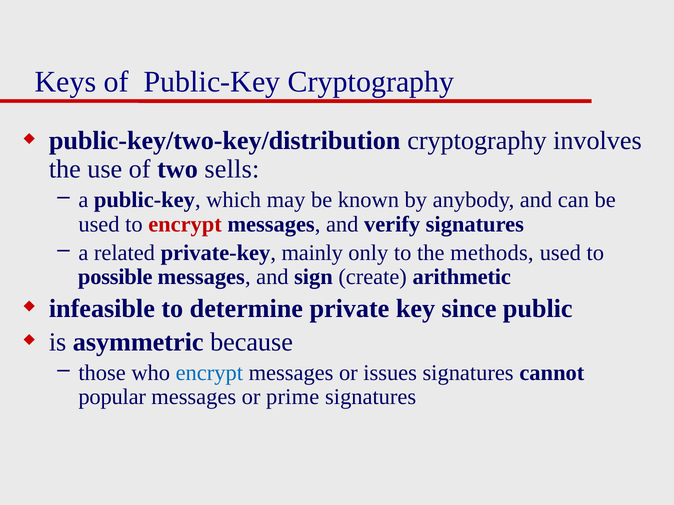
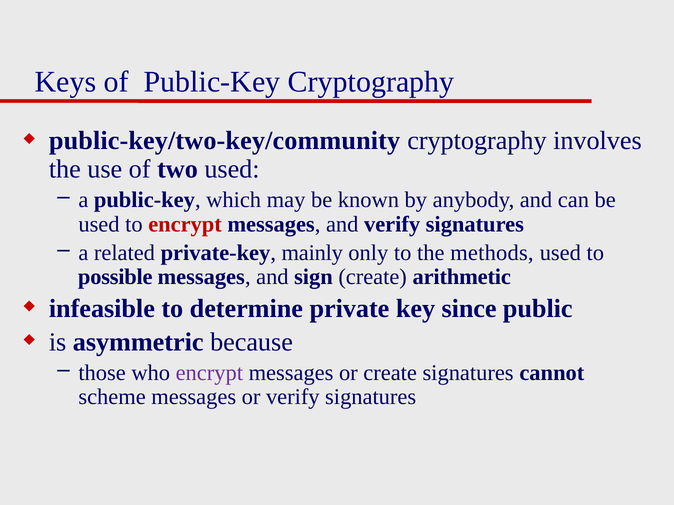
public-key/two-key/distribution: public-key/two-key/distribution -> public-key/two-key/community (225, 141)
two sells: sells -> used (232, 169)
encrypt colour: blue -> purple (209, 373)
or issues: issues -> create (390, 373)
popular: popular -> scheme (112, 397)
or prime: prime -> verify (293, 397)
